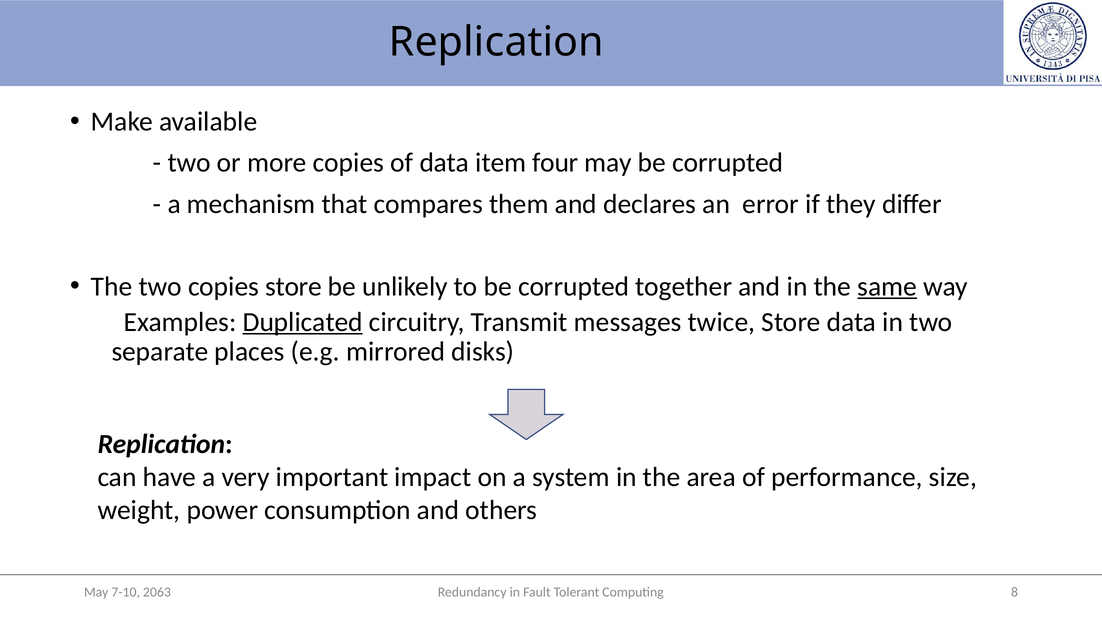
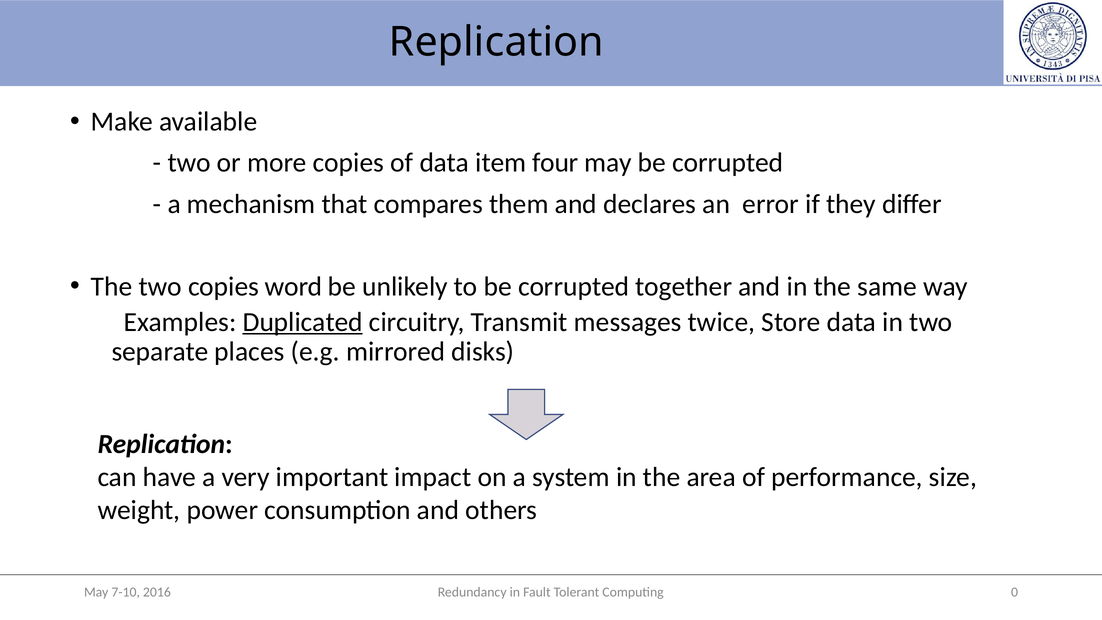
copies store: store -> word (294, 286)
same underline: present -> none (887, 286)
8: 8 -> 0 (1015, 592)
2063: 2063 -> 2016 (157, 592)
